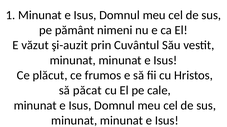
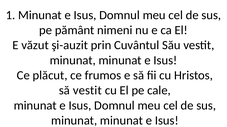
să păcat: păcat -> vestit (87, 91)
